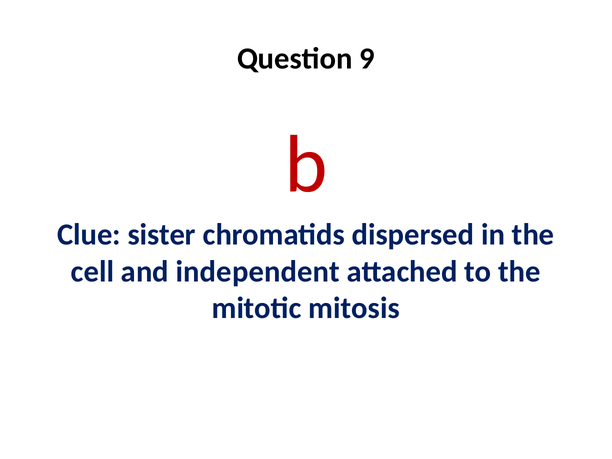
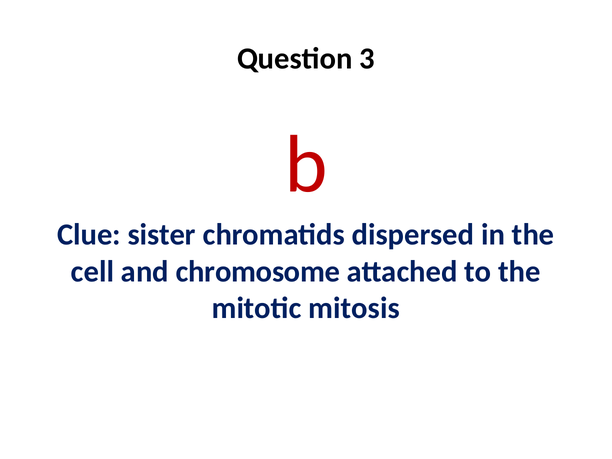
9: 9 -> 3 (367, 59)
independent: independent -> chromosome (258, 271)
